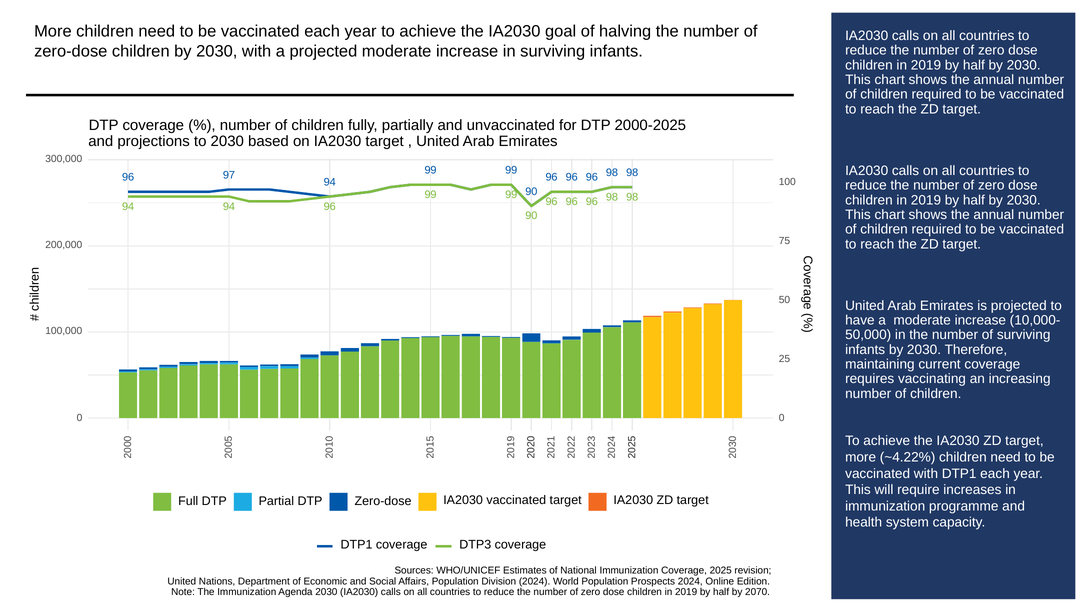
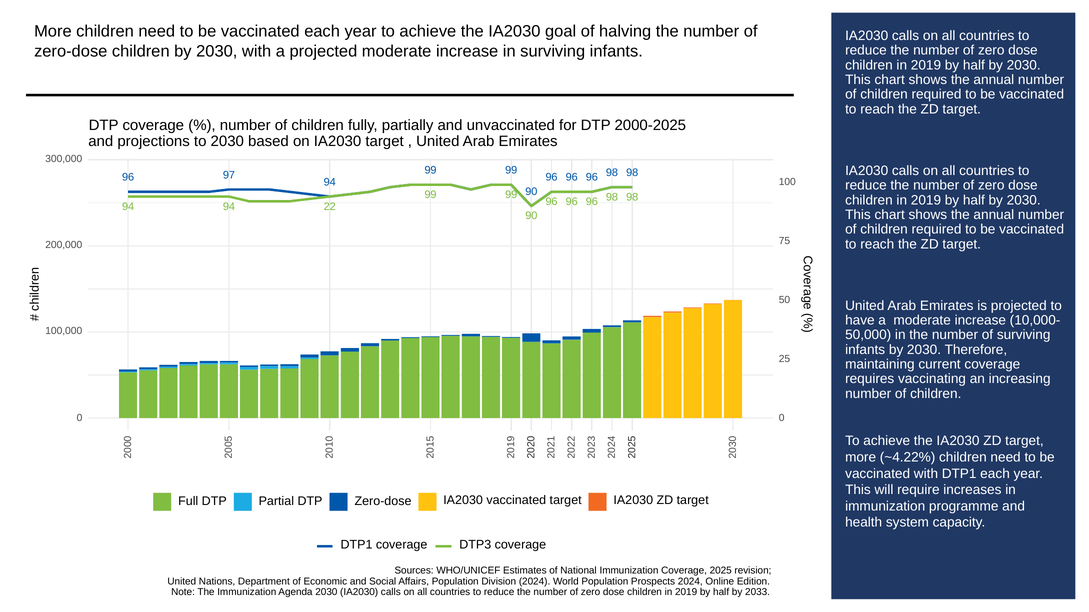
94 96: 96 -> 22 (330, 207)
2070: 2070 -> 2033 (758, 593)
